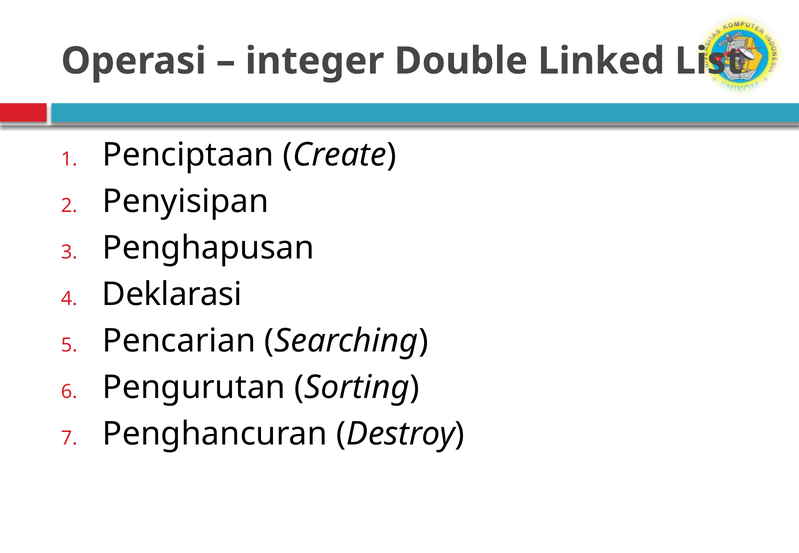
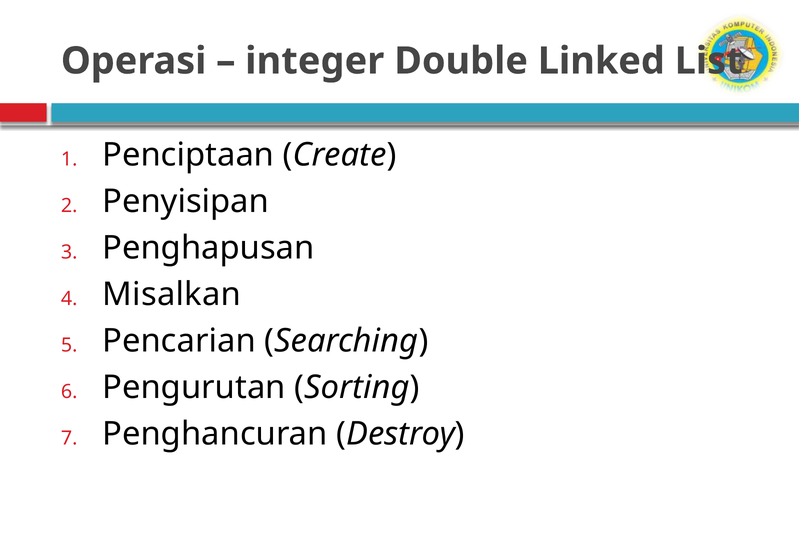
Deklarasi: Deklarasi -> Misalkan (172, 294)
